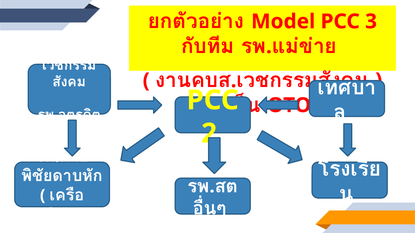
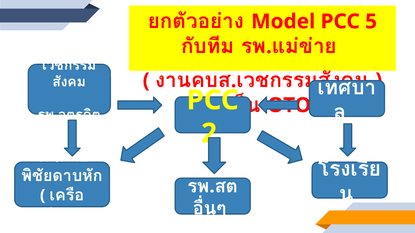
3: 3 -> 5 (371, 22)
